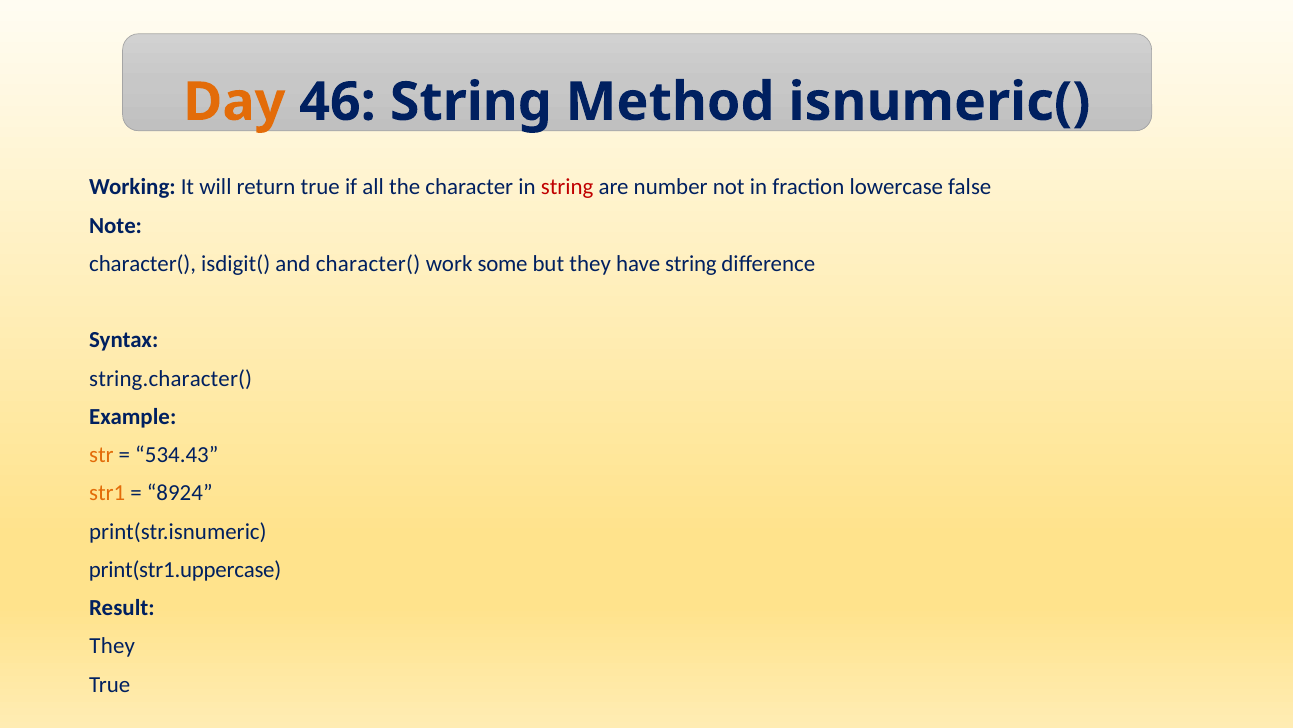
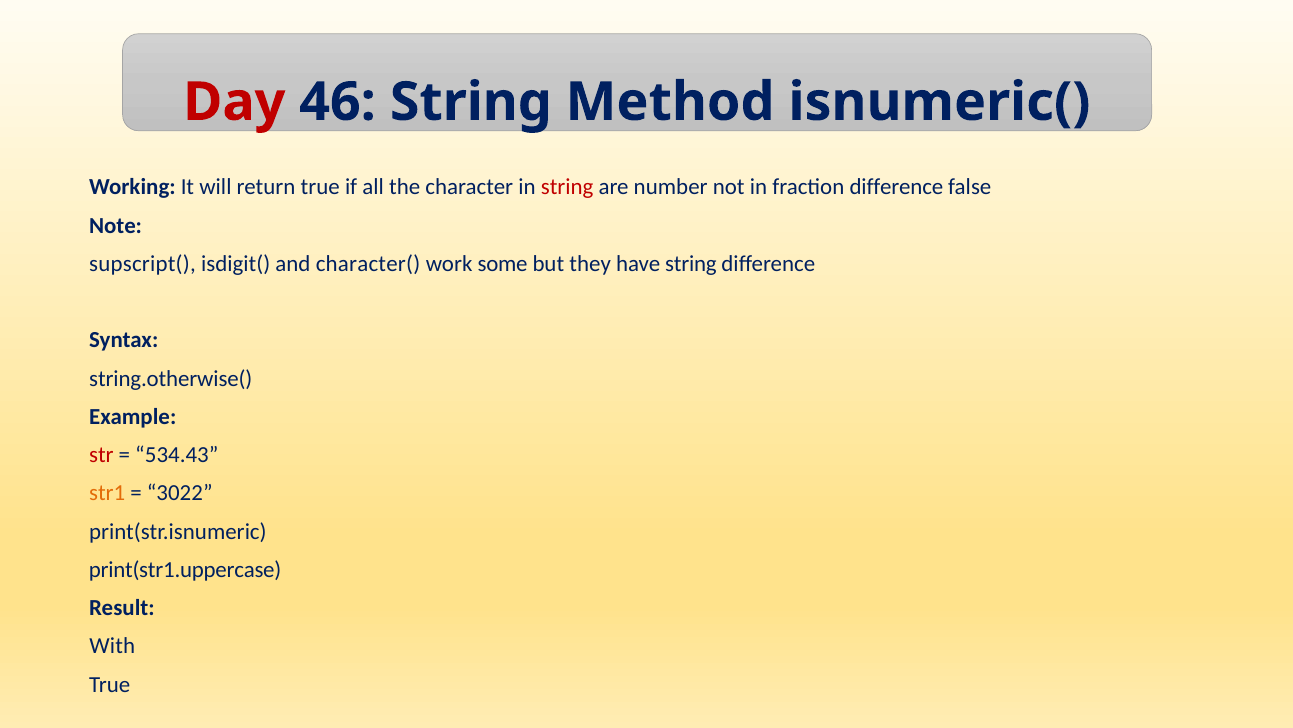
Day colour: orange -> red (234, 102)
fraction lowercase: lowercase -> difference (896, 187)
character(: character( -> supscript( (142, 264)
string.character(: string.character( -> string.otherwise( (171, 378)
str colour: orange -> red (101, 455)
8924: 8924 -> 3022 (180, 493)
They: They -> With (112, 646)
